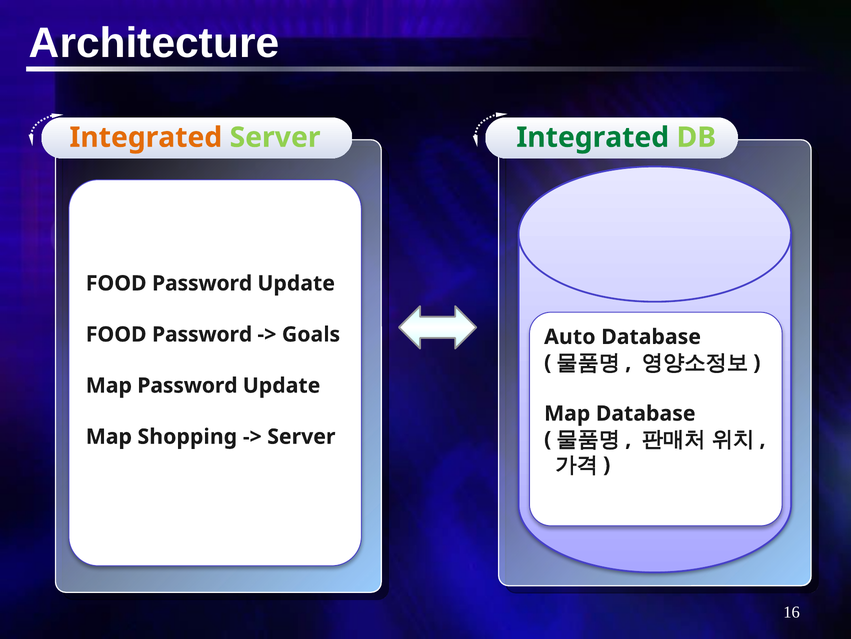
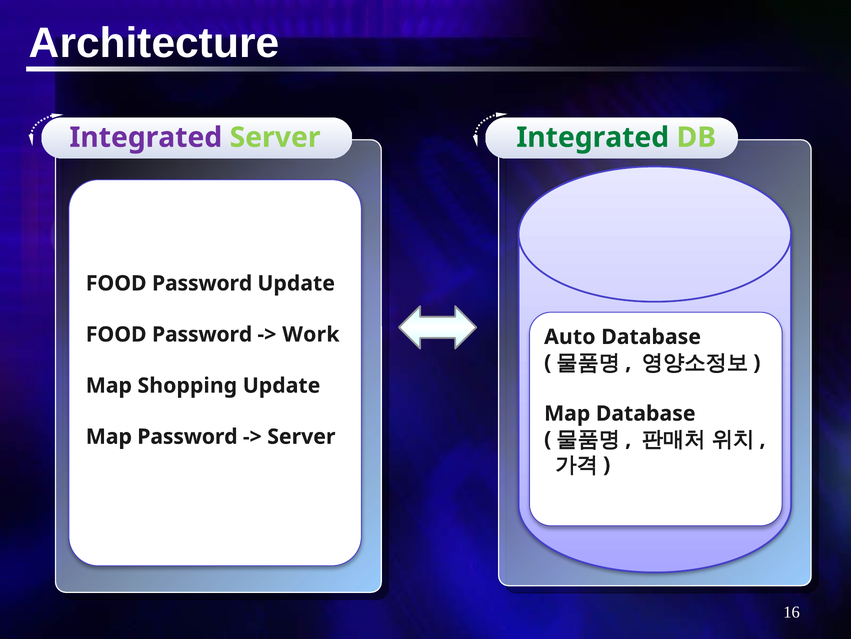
Integrated colour: orange -> purple (146, 137)
Goals: Goals -> Work (311, 334)
Map Password: Password -> Shopping (187, 385)
Map Shopping: Shopping -> Password (187, 436)
